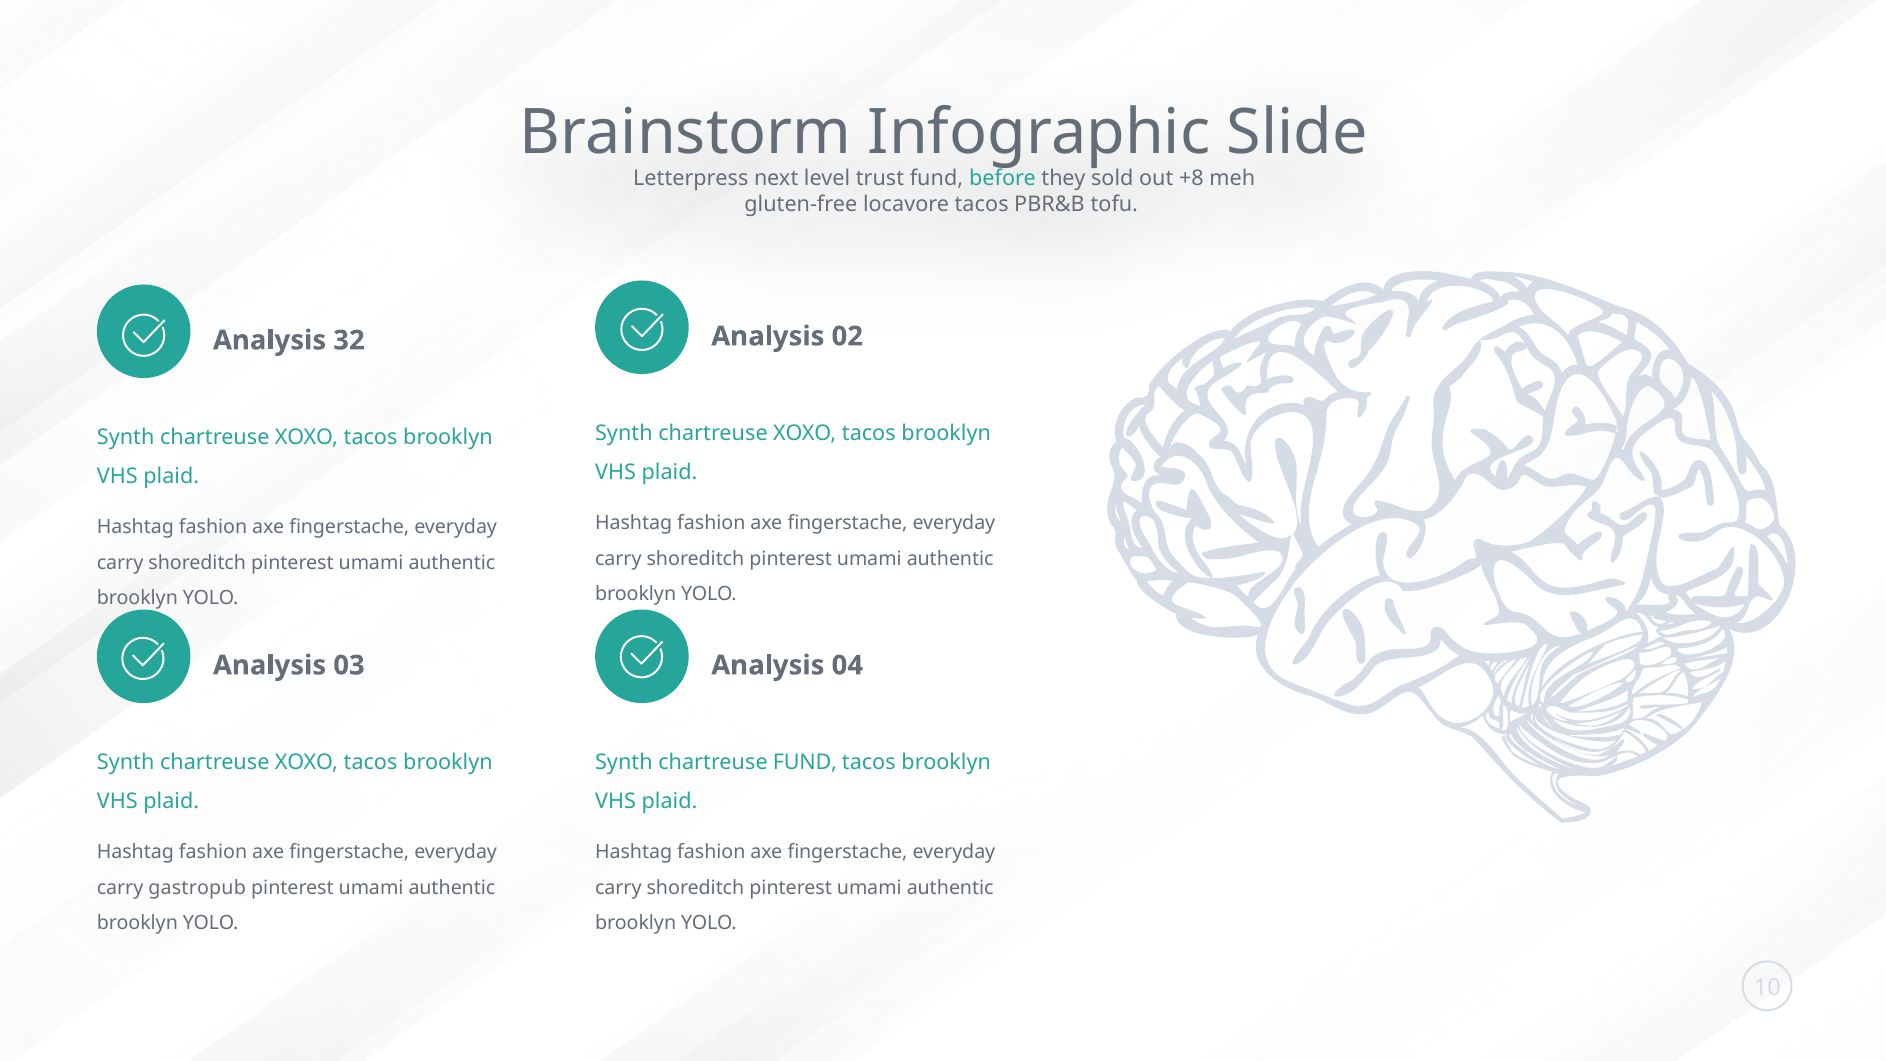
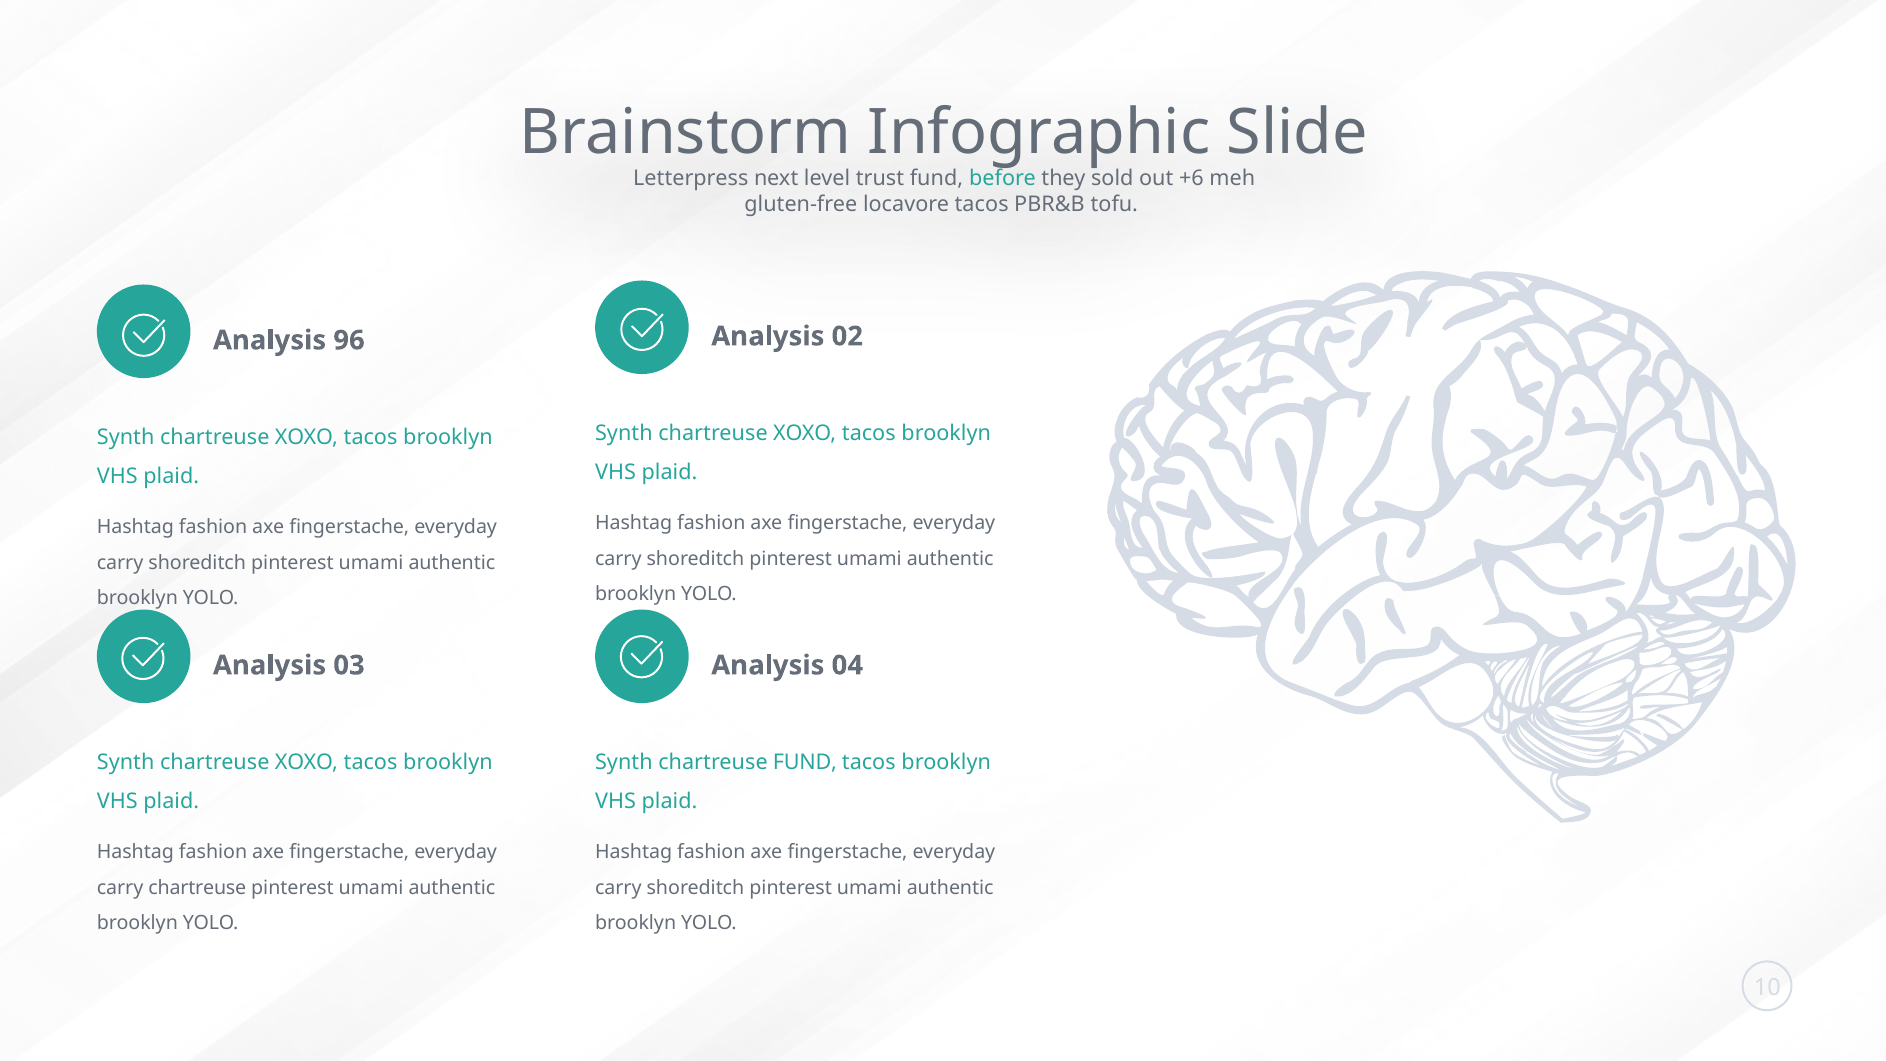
+8: +8 -> +6 (1191, 178)
32: 32 -> 96 (349, 340)
carry gastropub: gastropub -> chartreuse (197, 888)
